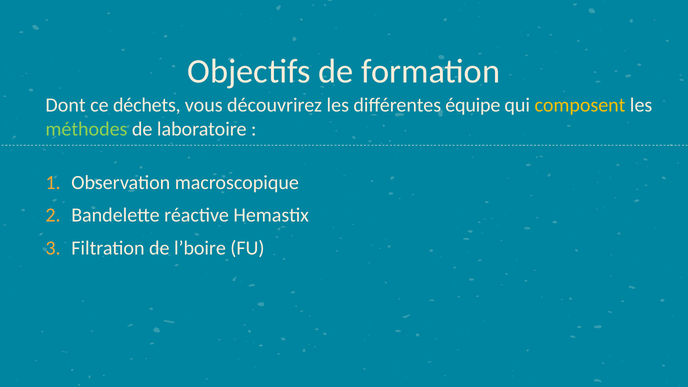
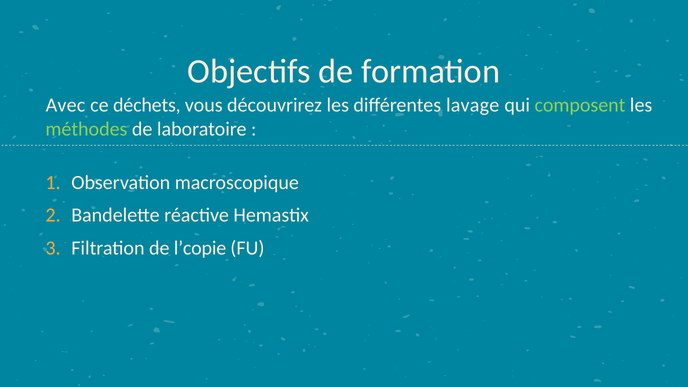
Dont: Dont -> Avec (65, 105)
équipe: équipe -> lavage (473, 105)
composent colour: yellow -> light green (580, 105)
l’boire: l’boire -> l’copie (200, 248)
